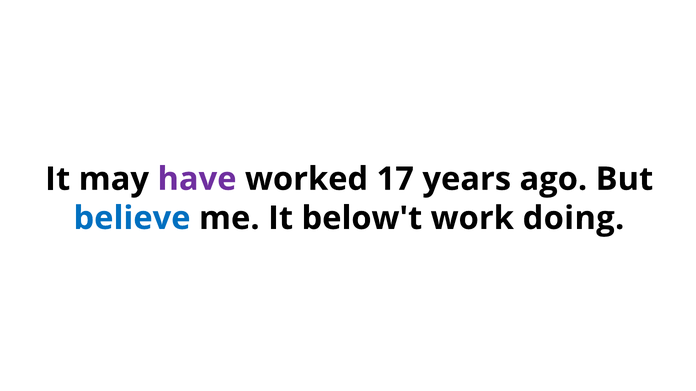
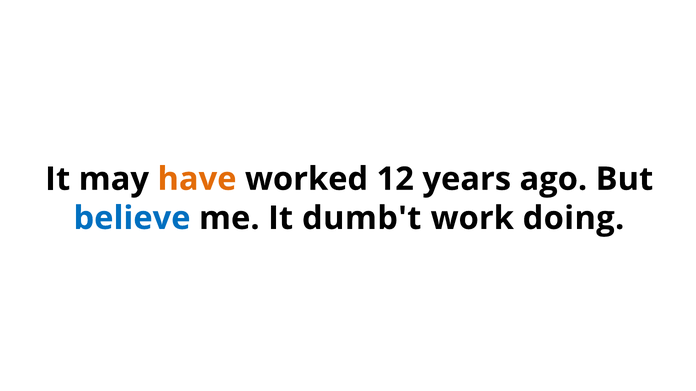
have colour: purple -> orange (197, 179)
17: 17 -> 12 (395, 179)
below't: below't -> dumb't (362, 218)
